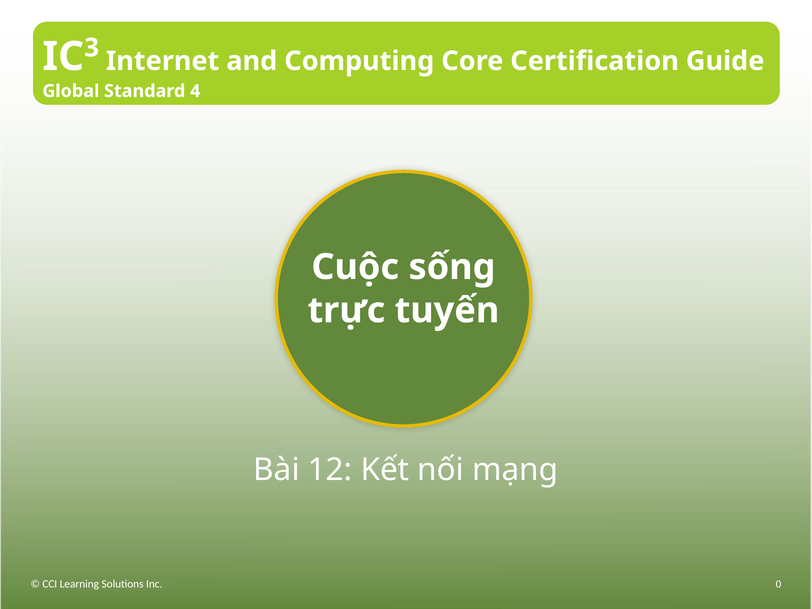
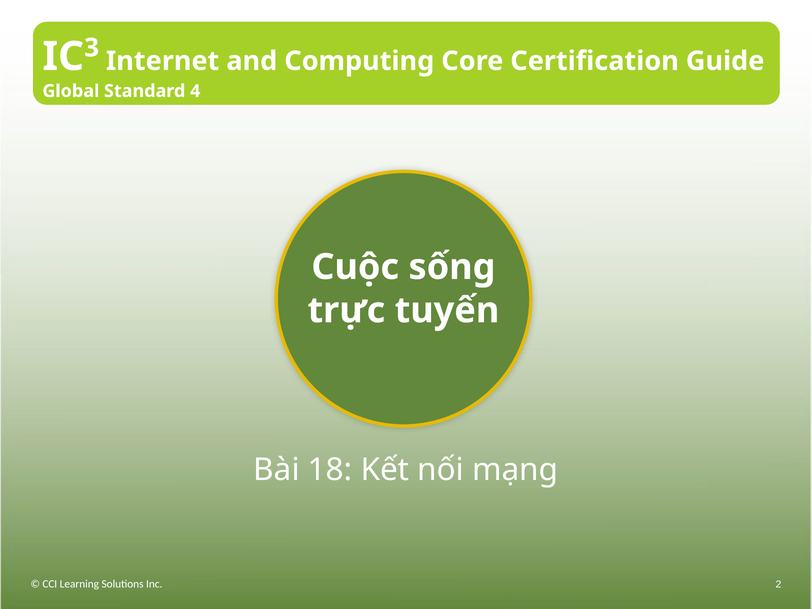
12: 12 -> 18 (330, 470)
0: 0 -> 2 (779, 584)
